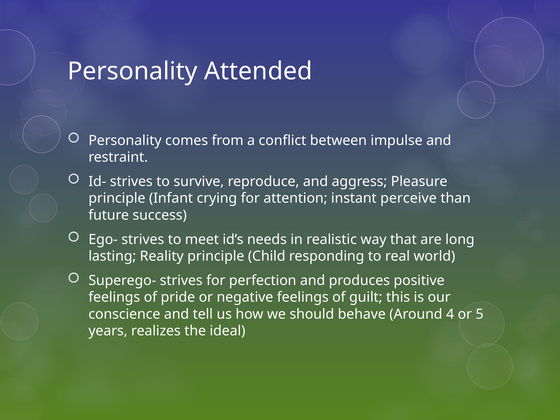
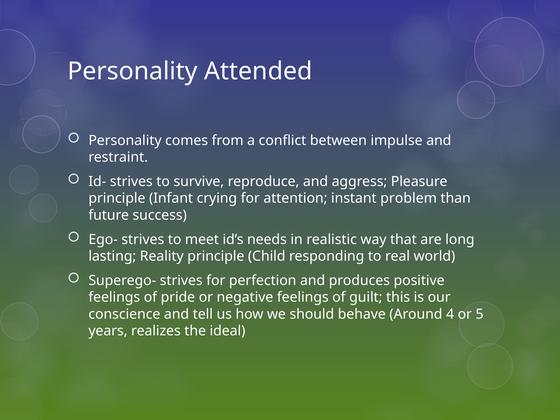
perceive: perceive -> problem (409, 198)
